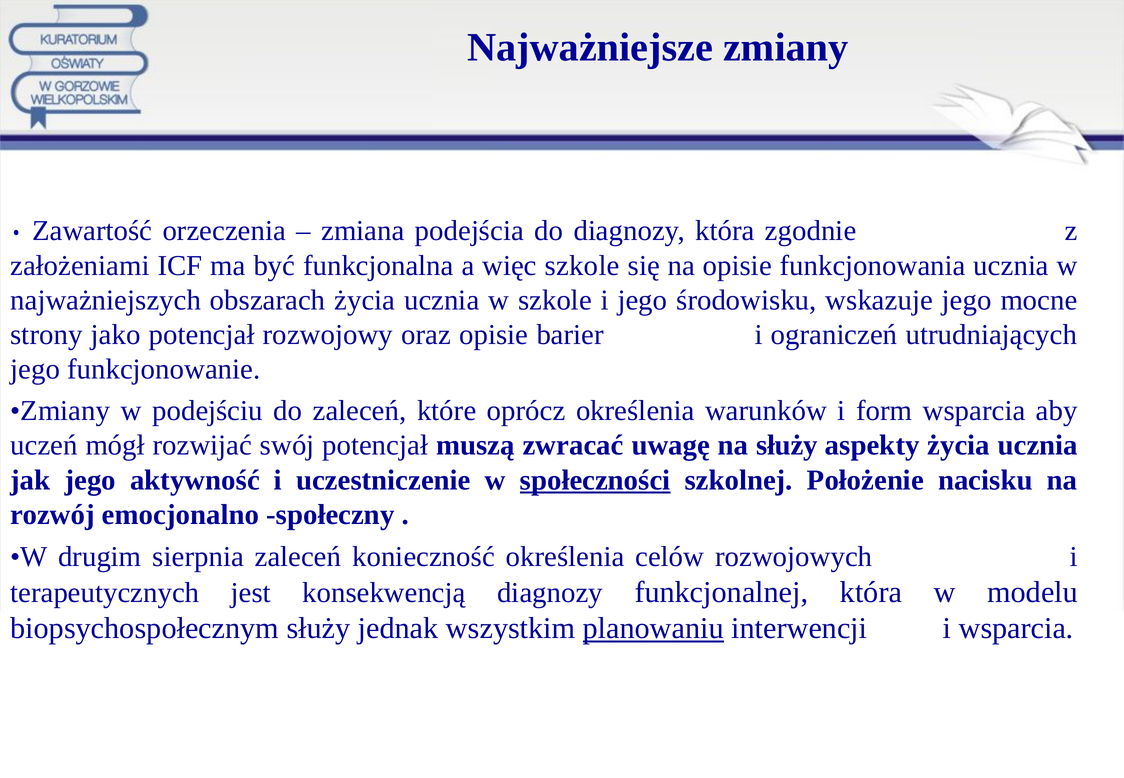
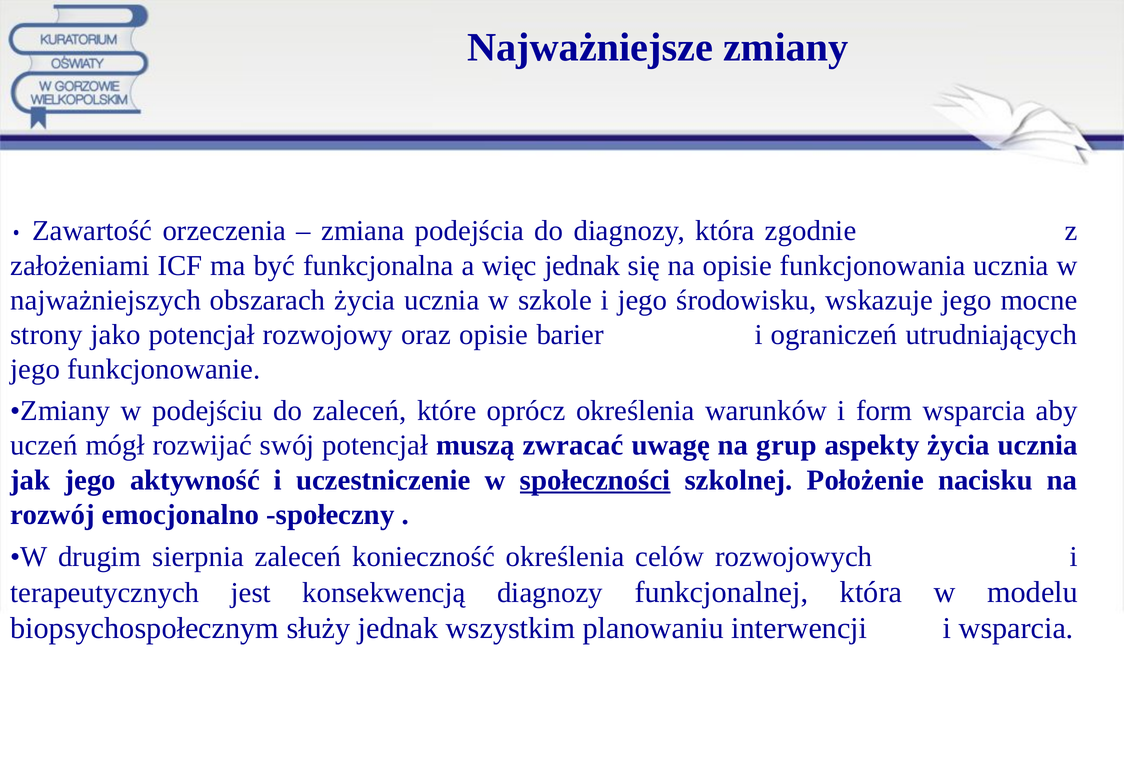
więc szkole: szkole -> jednak (583, 266)
na służy: służy -> grup (787, 445)
planowaniu underline: present -> none (653, 629)
